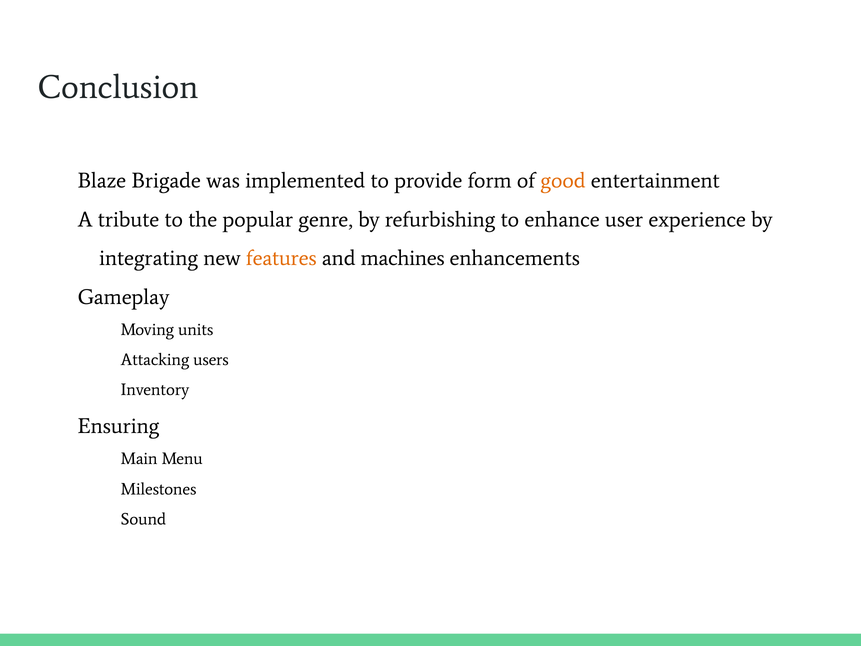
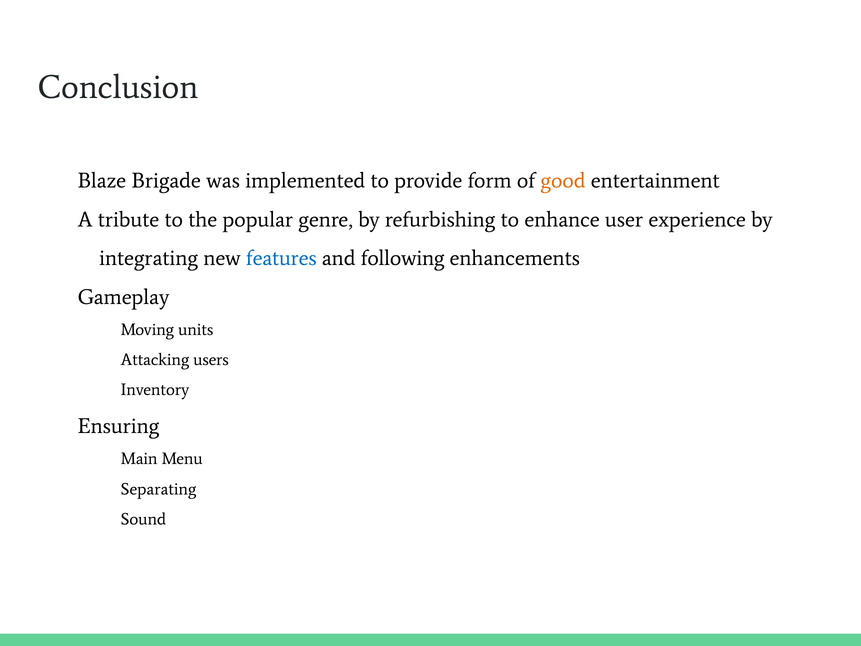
features colour: orange -> blue (281, 258)
machines: machines -> following (403, 258)
Milestones: Milestones -> Separating (158, 489)
